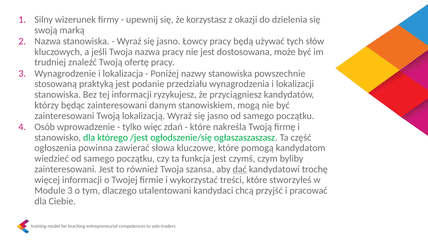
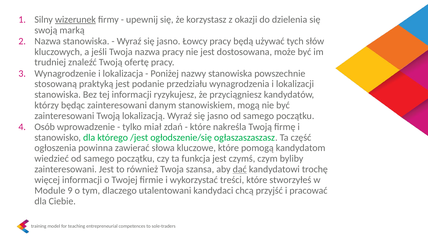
wizerunek underline: none -> present (75, 20)
więc: więc -> miał (153, 127)
Module 3: 3 -> 9 (70, 190)
